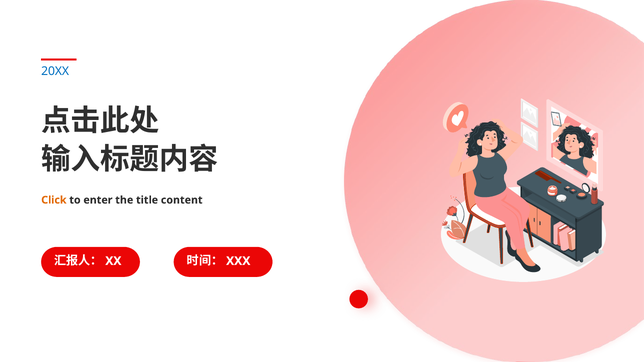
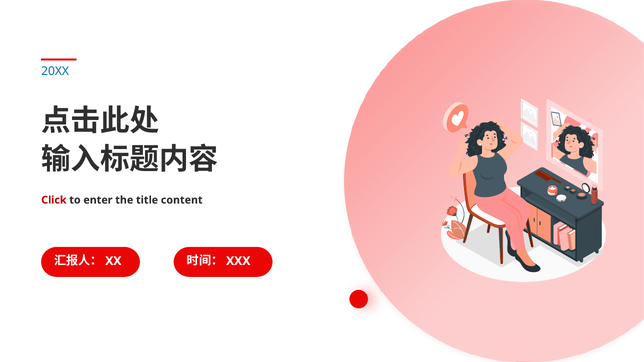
Click colour: orange -> red (54, 200)
